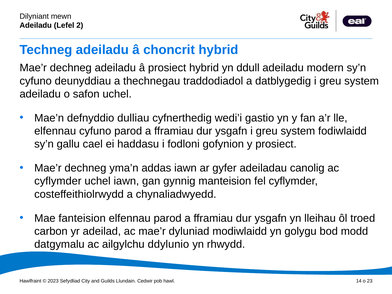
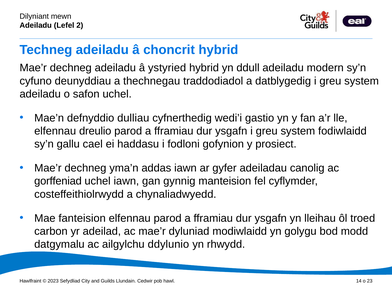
â prosiect: prosiect -> ystyried (167, 68)
elfennau cyfuno: cyfuno -> dreulio (95, 131)
cyflymder: cyflymder -> gorffeniad (58, 181)
